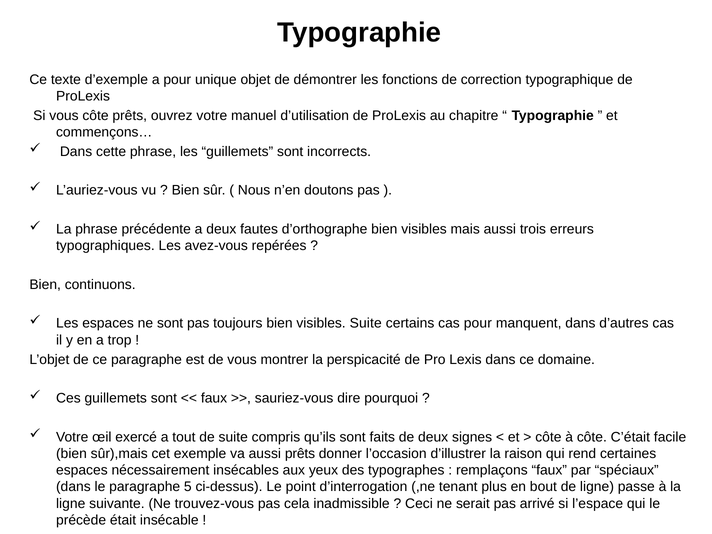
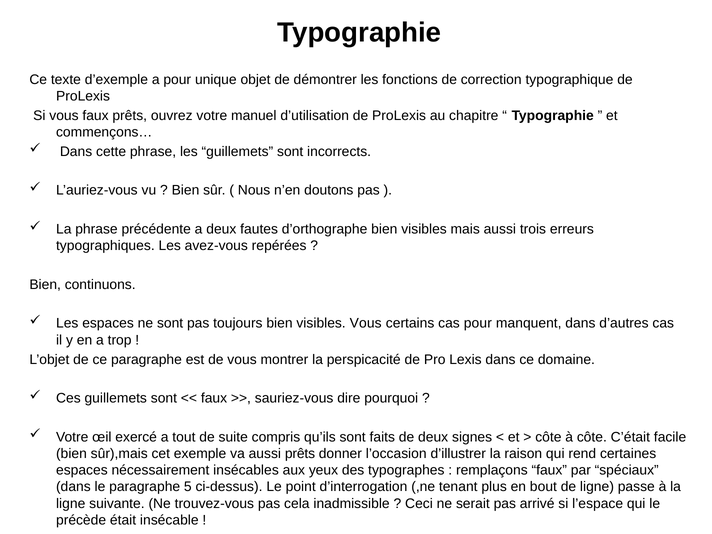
vous côte: côte -> faux (96, 116)
visibles Suite: Suite -> Vous (366, 323)
